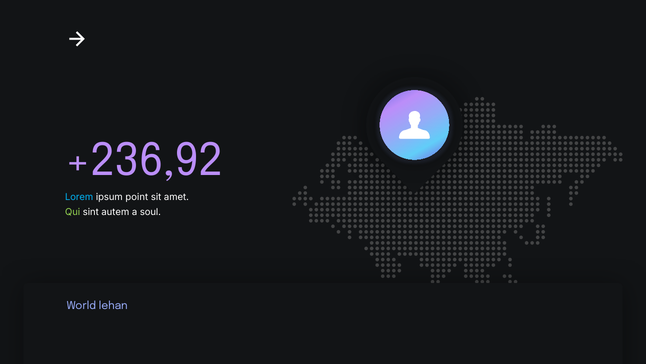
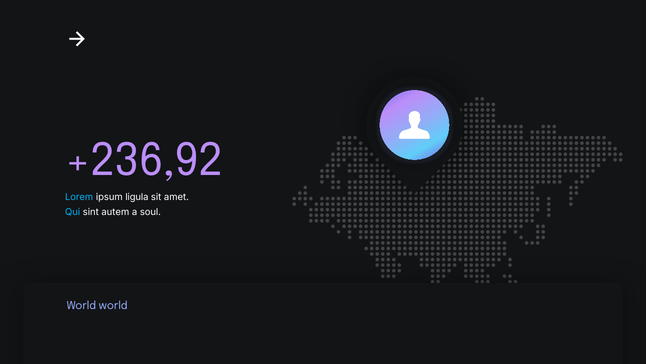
point: point -> ligula (137, 197)
Qui colour: light green -> light blue (73, 212)
World lehan: lehan -> world (113, 305)
